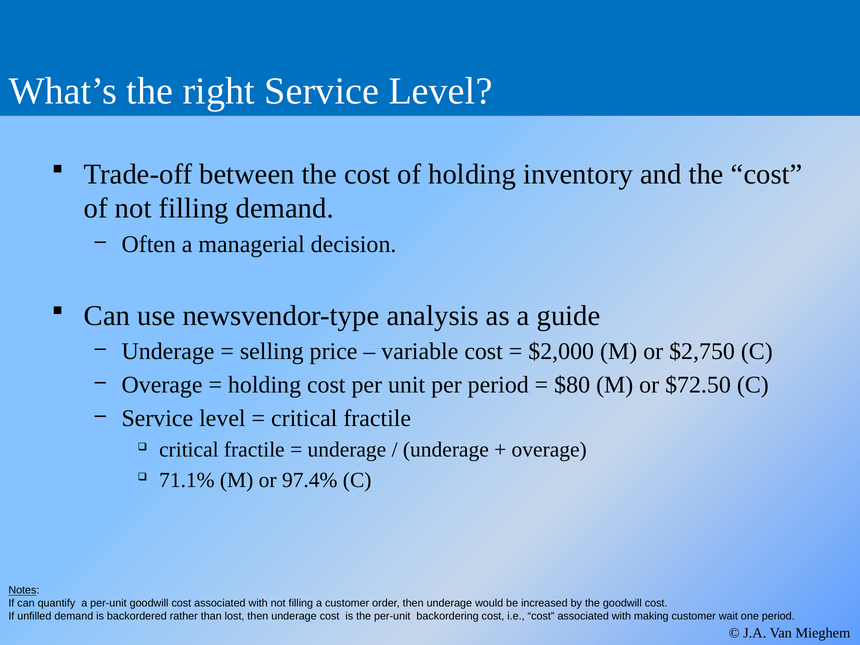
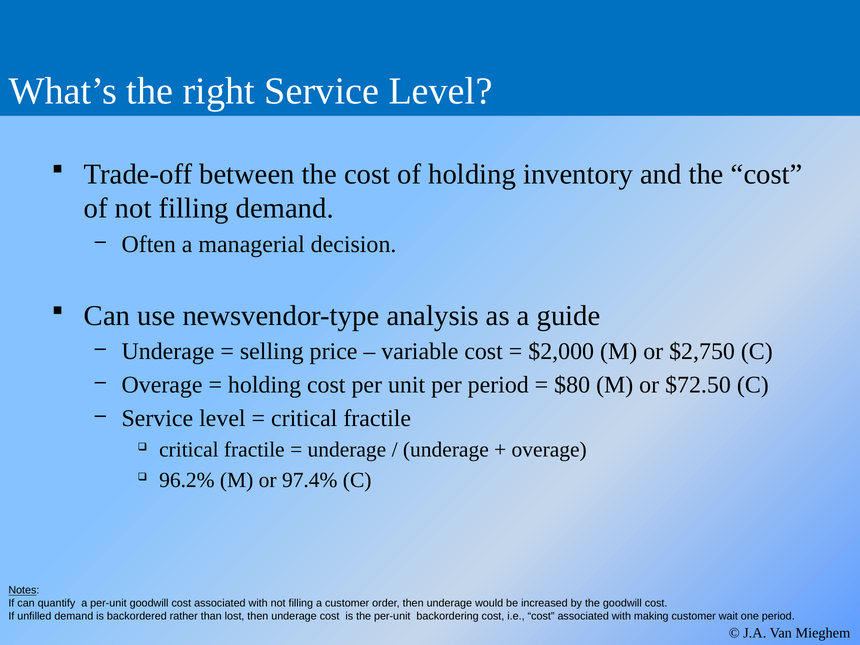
71.1%: 71.1% -> 96.2% (187, 480)
